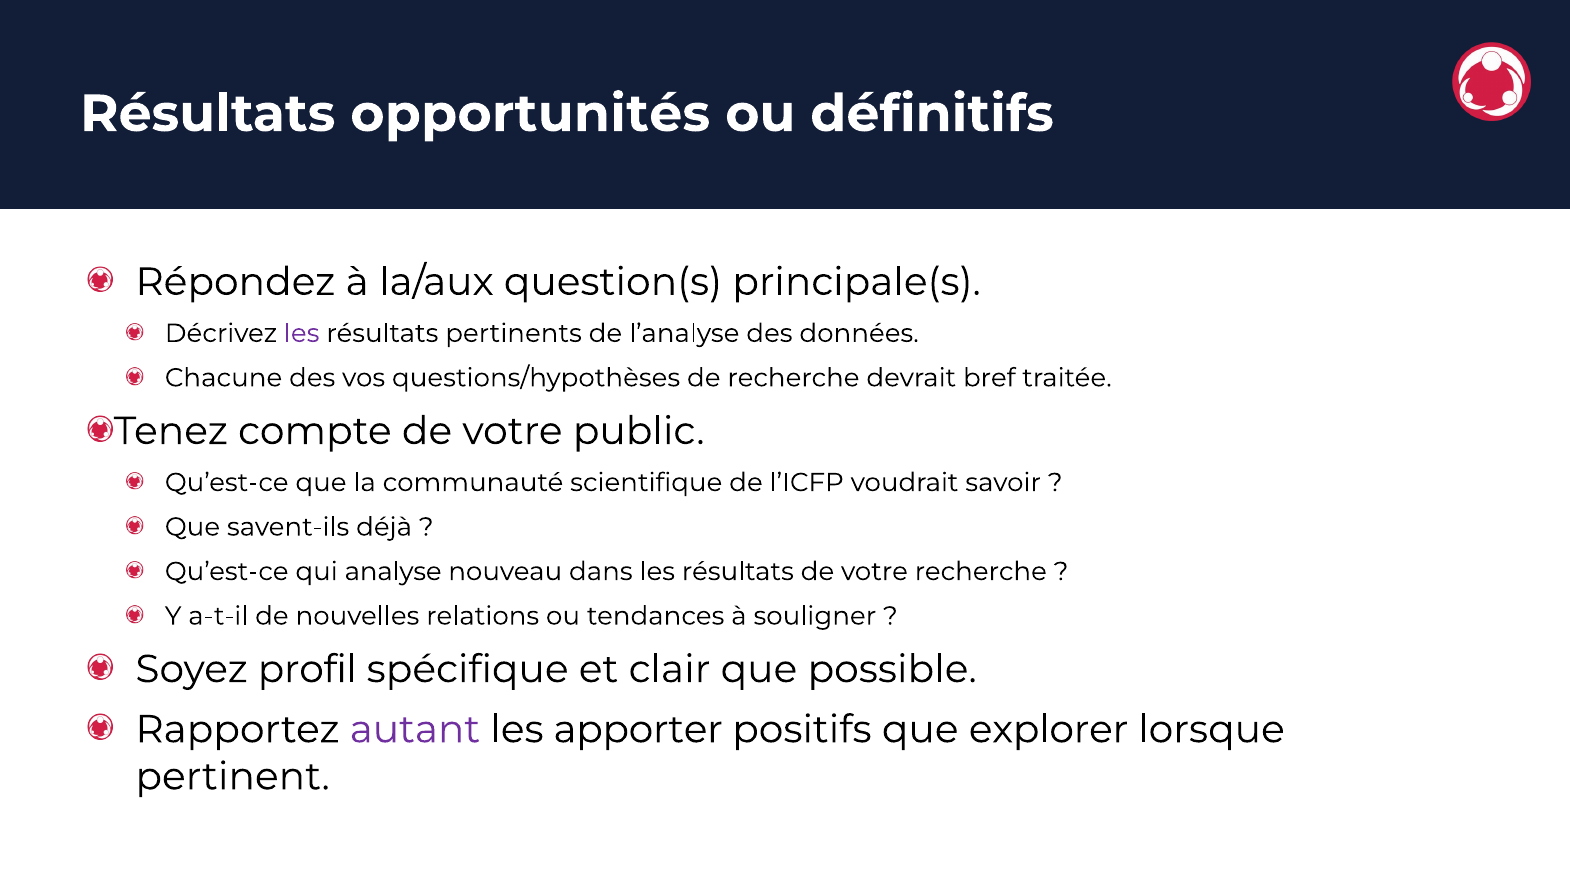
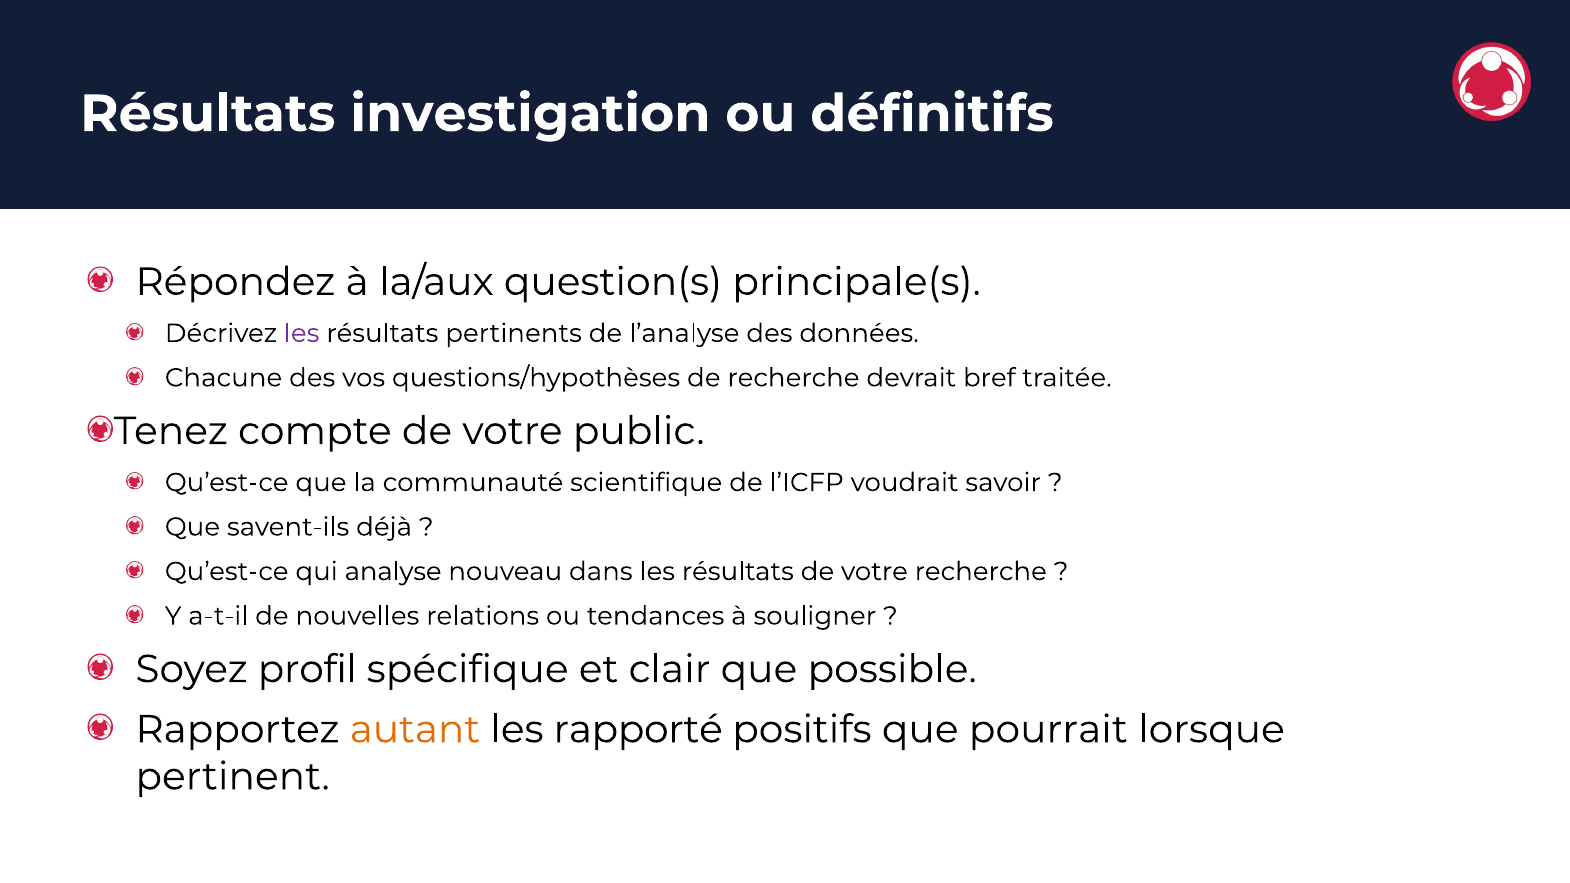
opportunités: opportunités -> investigation (530, 114)
autant colour: purple -> orange (415, 730)
apporter: apporter -> rapporté (638, 730)
explorer: explorer -> pourrait (1048, 730)
